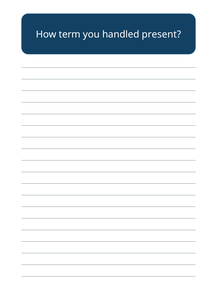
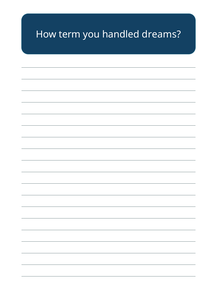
present: present -> dreams (161, 34)
